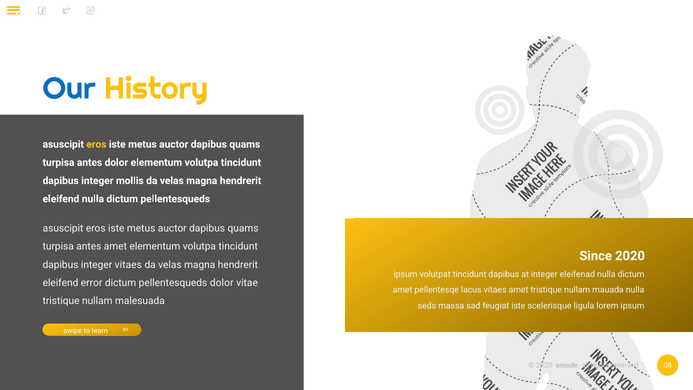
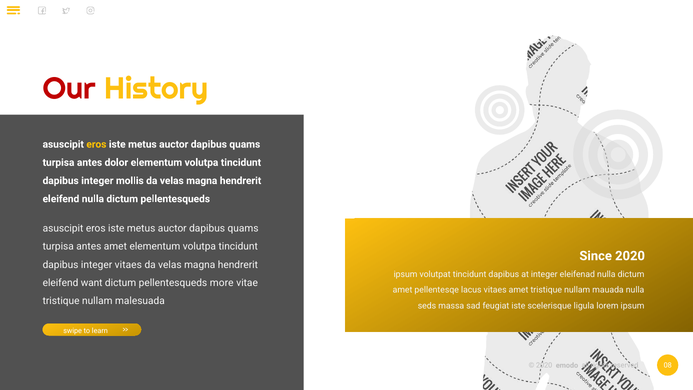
Our colour: blue -> red (69, 89)
error: error -> want (92, 283)
pellentesqueds dolor: dolor -> more (222, 283)
